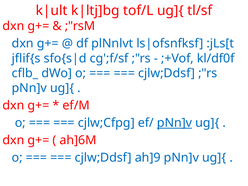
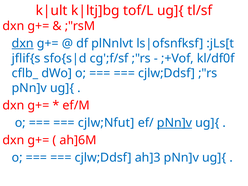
dxn underline: none -> present (23, 43)
cjlw;Cfpg: cjlw;Cfpg -> cjlw;Nfut (106, 123)
ah]9: ah]9 -> ah]3 (148, 158)
